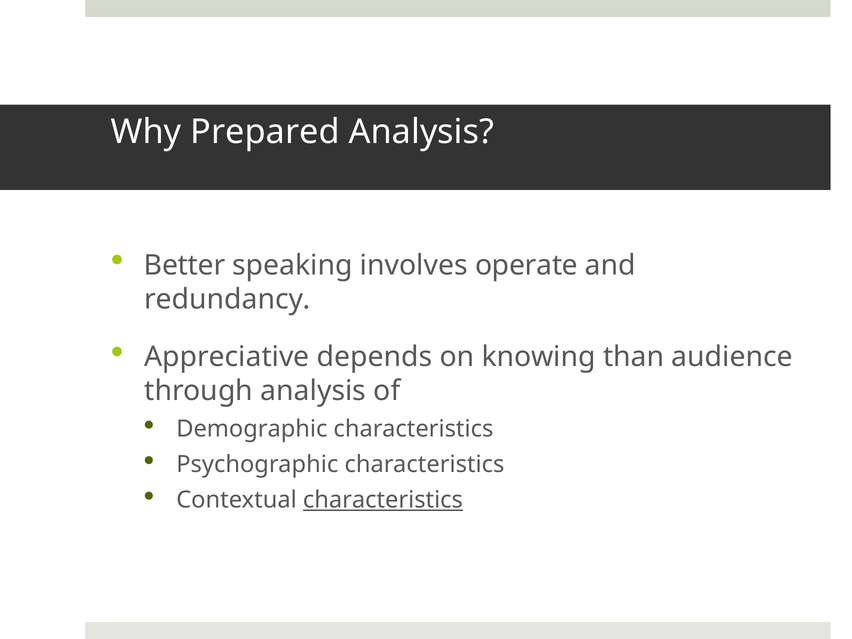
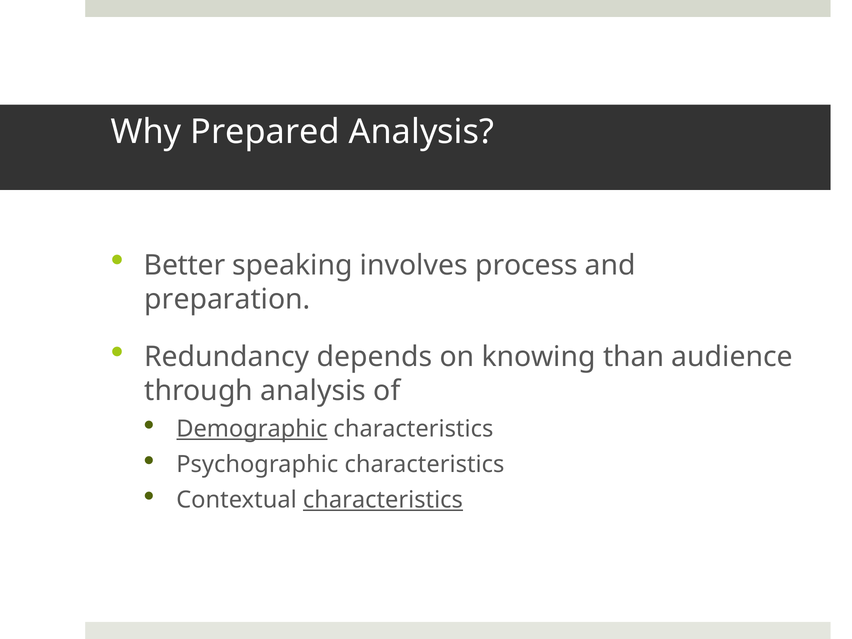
operate: operate -> process (526, 265)
redundancy: redundancy -> preparation (227, 299)
Appreciative: Appreciative -> Redundancy (227, 357)
Demographic underline: none -> present (252, 429)
